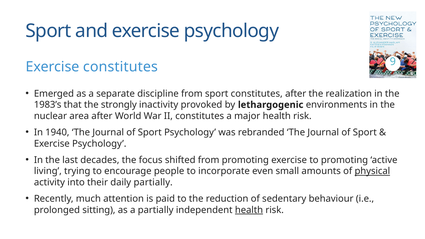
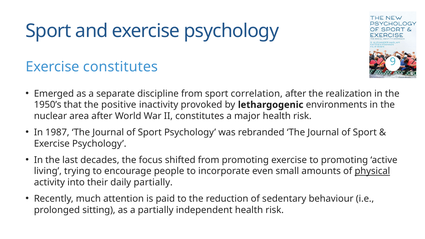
sport constitutes: constitutes -> correlation (257, 94)
1983’s: 1983’s -> 1950’s (48, 105)
strongly: strongly -> positive (119, 105)
1940: 1940 -> 1987 (57, 132)
health underline: present -> none (249, 210)
